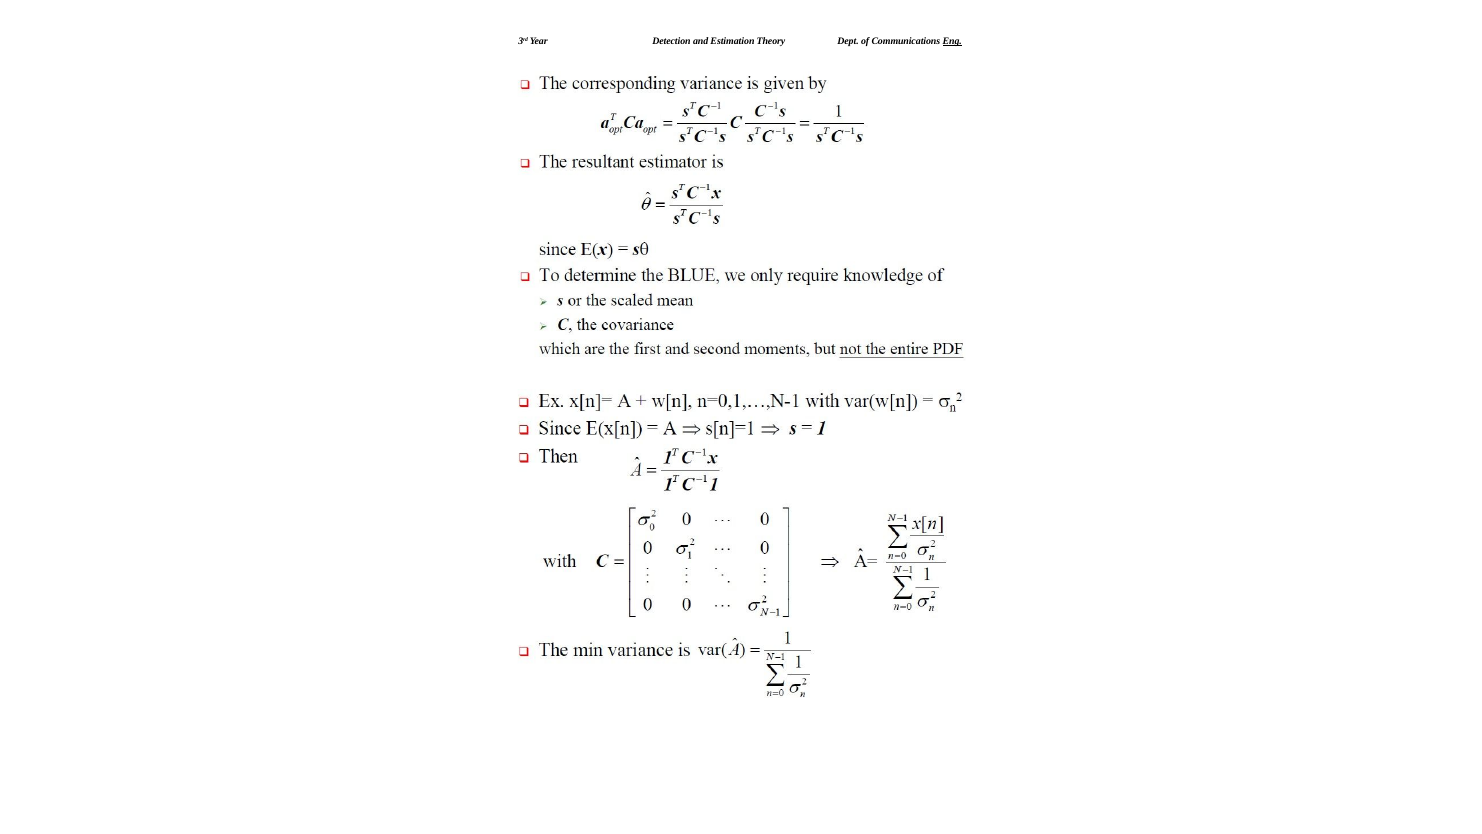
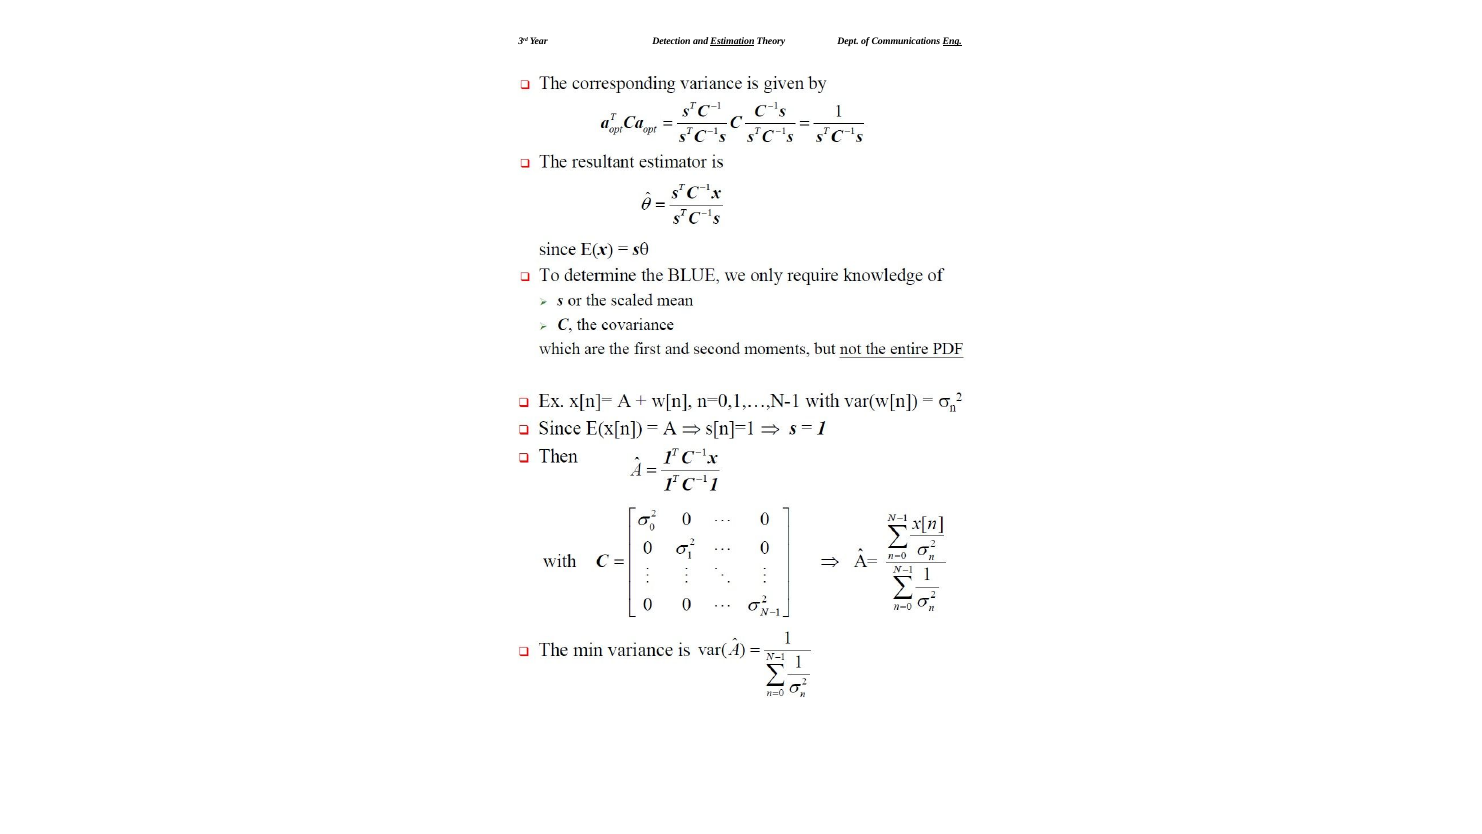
Estimation underline: none -> present (732, 41)
